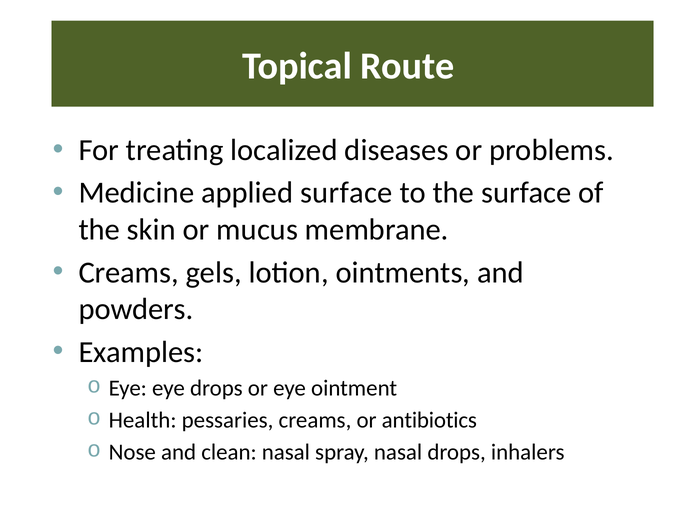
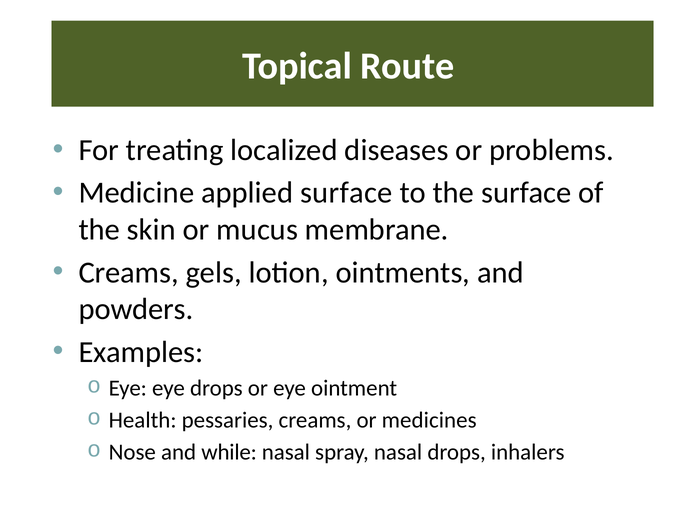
antibiotics: antibiotics -> medicines (429, 420)
clean: clean -> while (229, 452)
